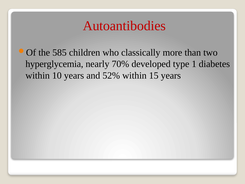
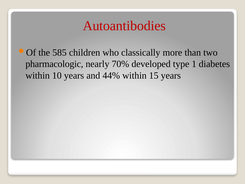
hyperglycemia: hyperglycemia -> pharmacologic (54, 64)
52%: 52% -> 44% (111, 75)
